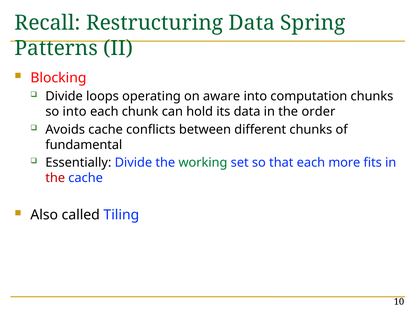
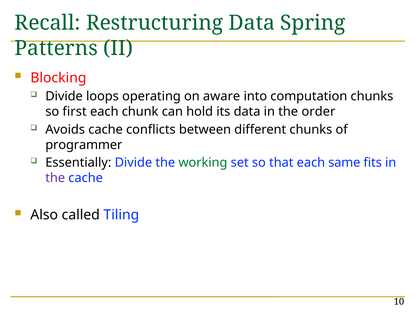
so into: into -> first (75, 112)
fundamental: fundamental -> programmer (84, 145)
more: more -> same (344, 163)
the colour: red -> purple (55, 178)
